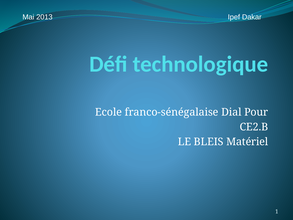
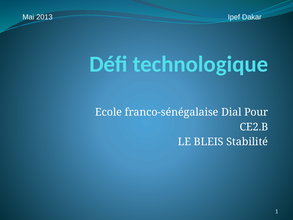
Matériel: Matériel -> Stabilité (247, 142)
